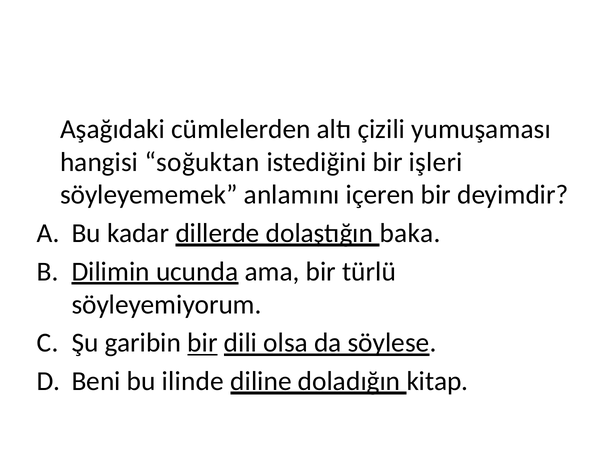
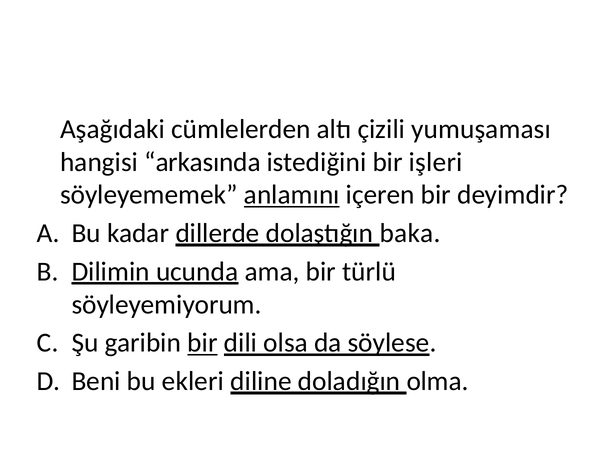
soğuktan: soğuktan -> arkasında (202, 162)
anlamını underline: none -> present (292, 195)
ilinde: ilinde -> ekleri (193, 381)
kitap: kitap -> olma (438, 381)
